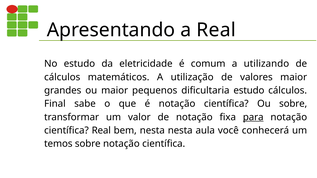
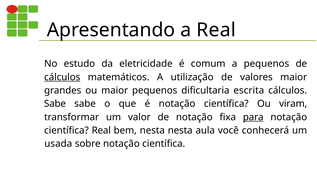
a utilizando: utilizando -> pequenos (266, 64)
cálculos underline: none -> present (62, 77)
dificultaria estudo: estudo -> escrita (249, 91)
Final: Final -> Sabe (55, 104)
Ou sobre: sobre -> viram (293, 104)
temos: temos -> usada (58, 144)
